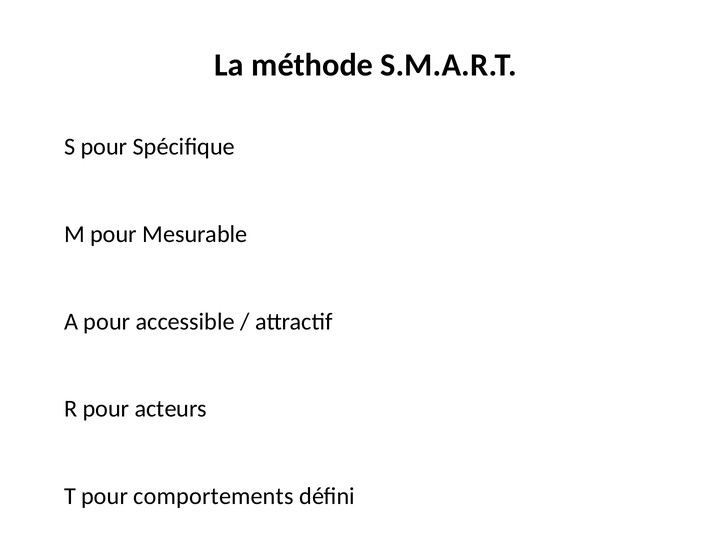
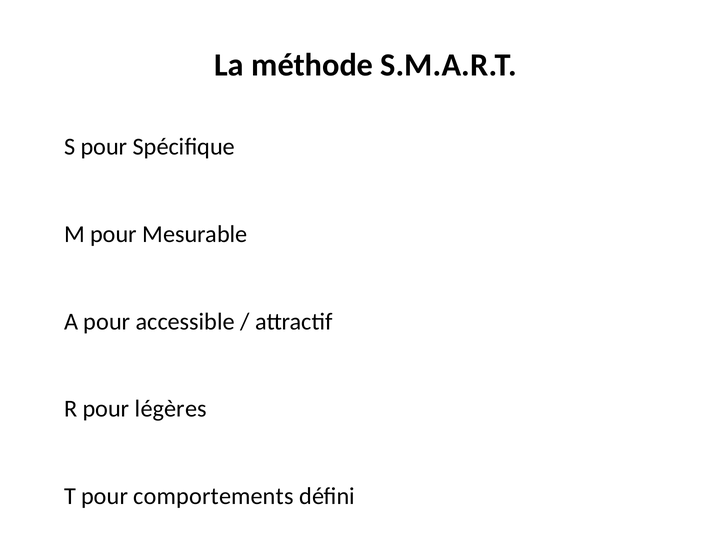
acteurs: acteurs -> légères (171, 409)
